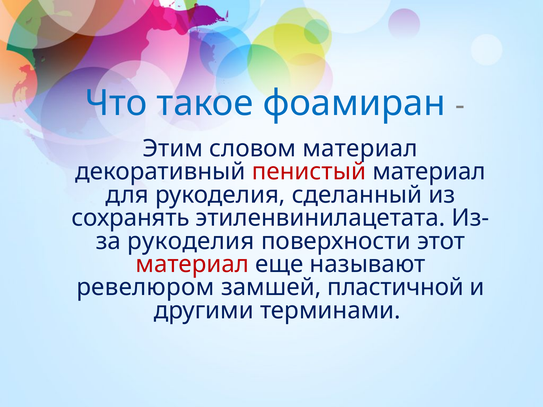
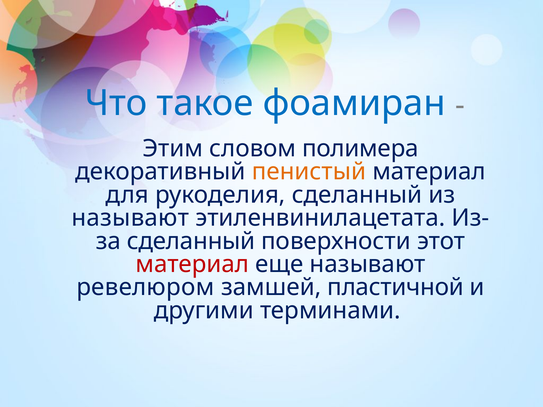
словом материал: материал -> полимера (360, 149)
пенистый colour: red -> orange (309, 172)
сохранять: сохранять -> называют (130, 218)
рукоделия: рукоделия -> сделанный (191, 241)
